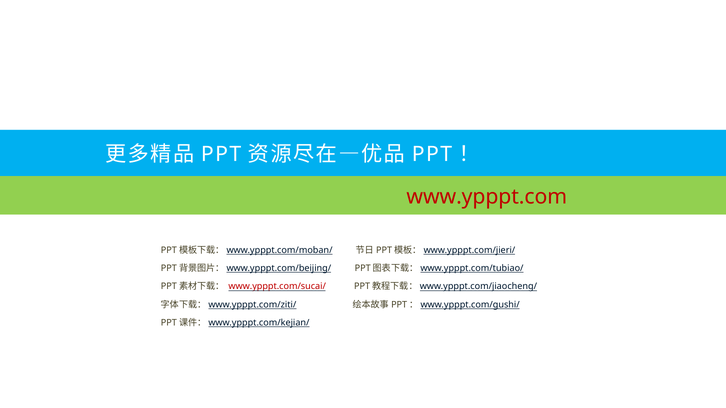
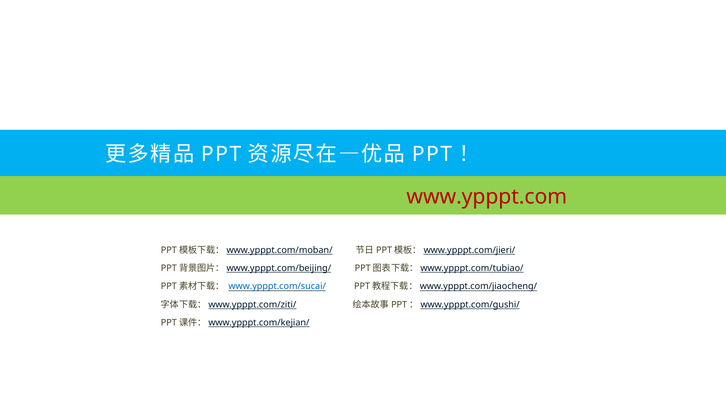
www.ypppt.com/sucai/ colour: red -> blue (277, 287)
